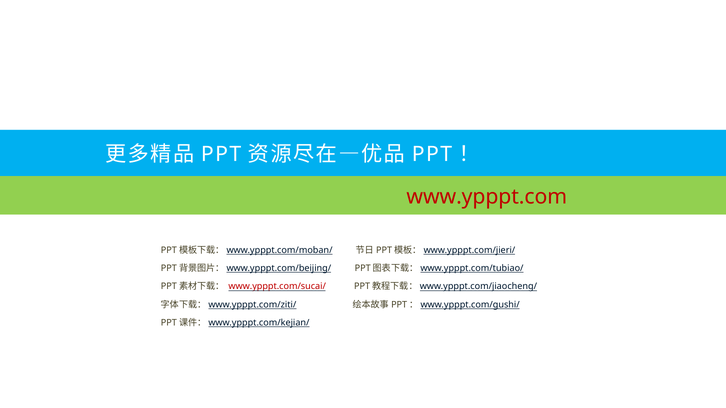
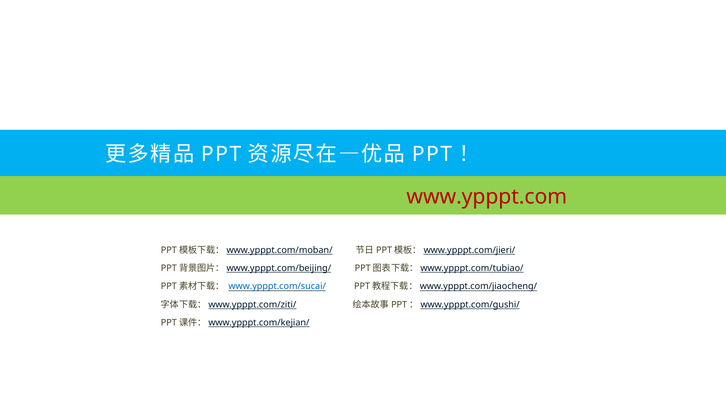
www.ypppt.com/sucai/ colour: red -> blue (277, 287)
